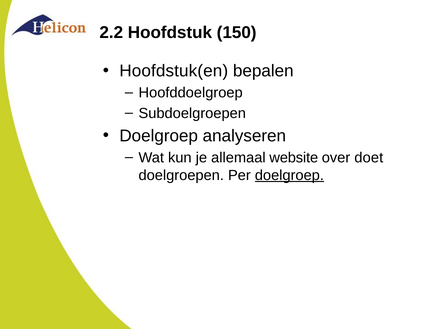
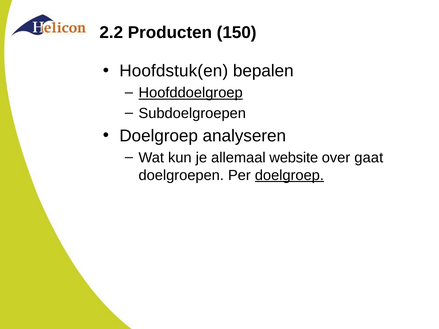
Hoofdstuk: Hoofdstuk -> Producten (170, 33)
Hoofddoelgroep underline: none -> present (191, 93)
doet: doet -> gaat (369, 158)
